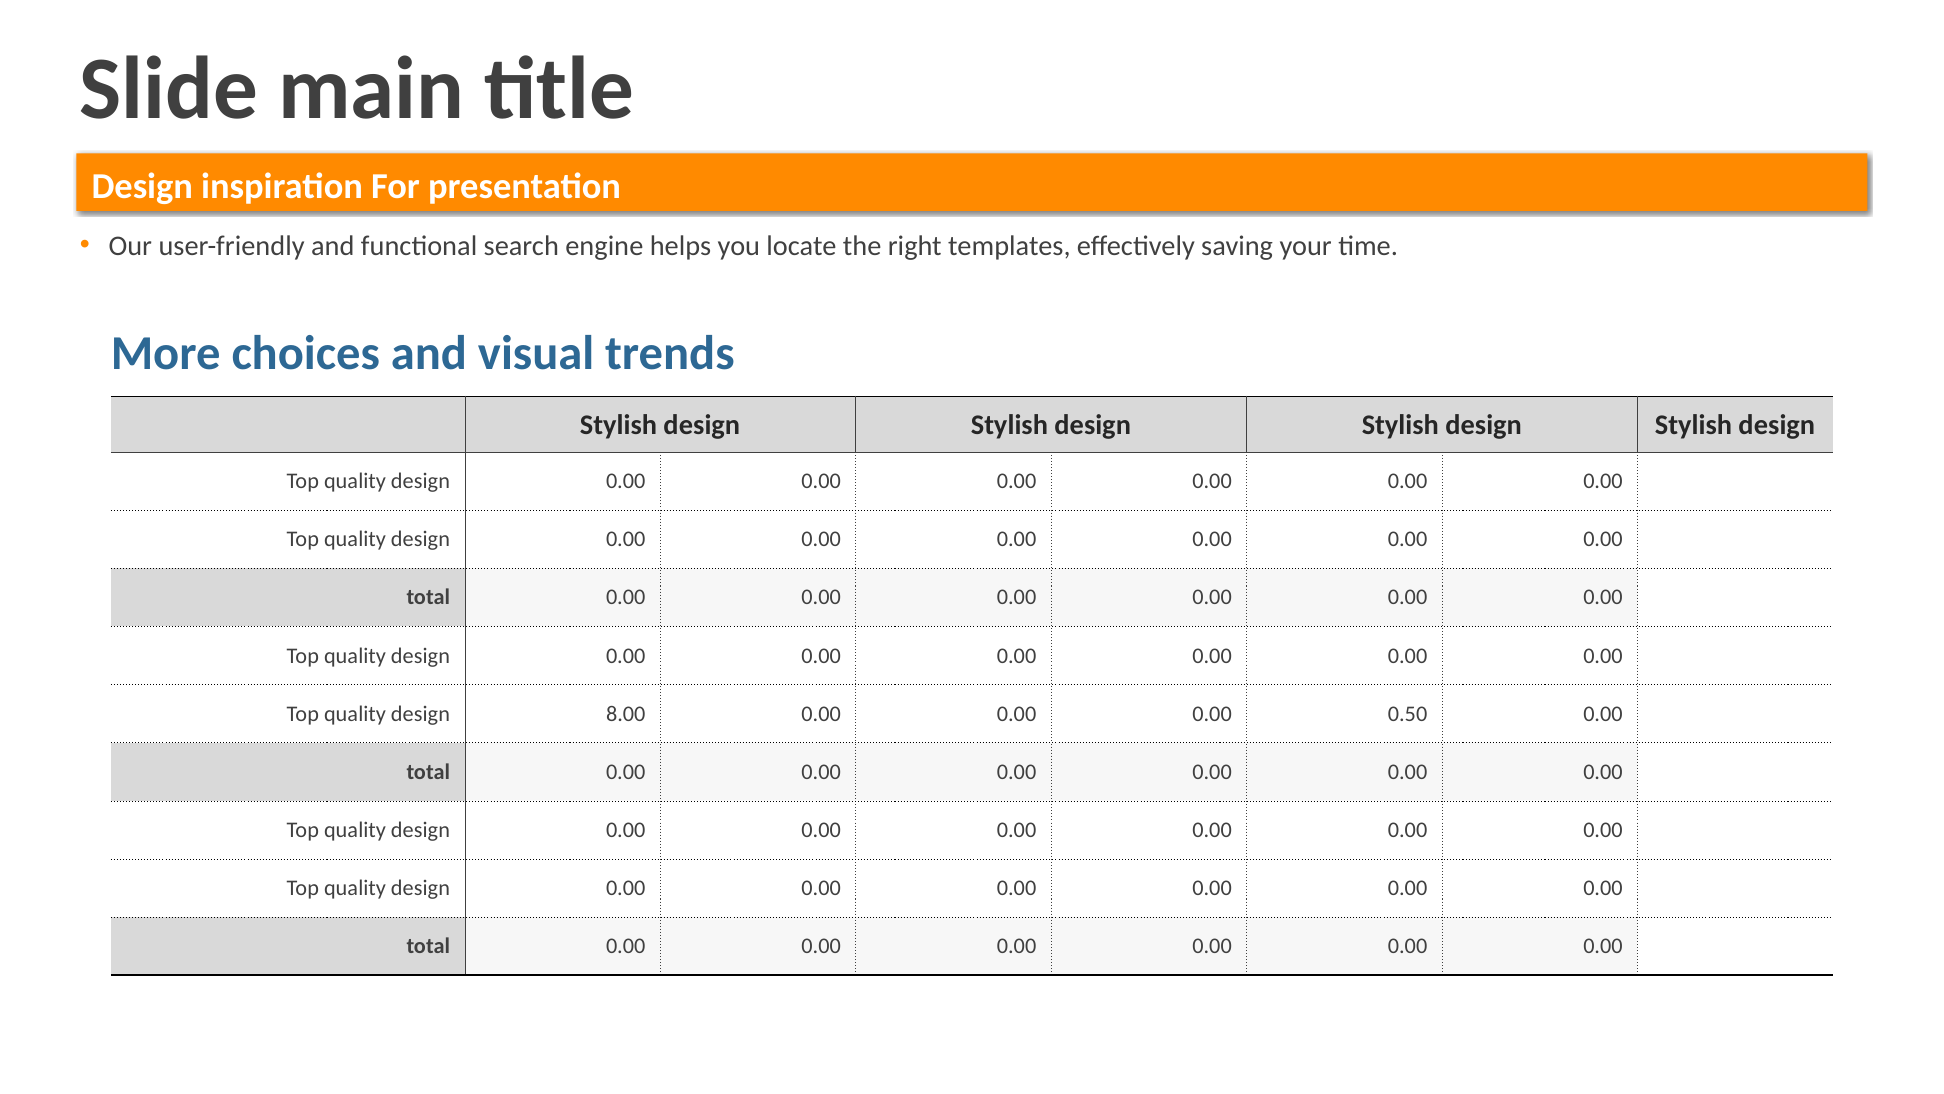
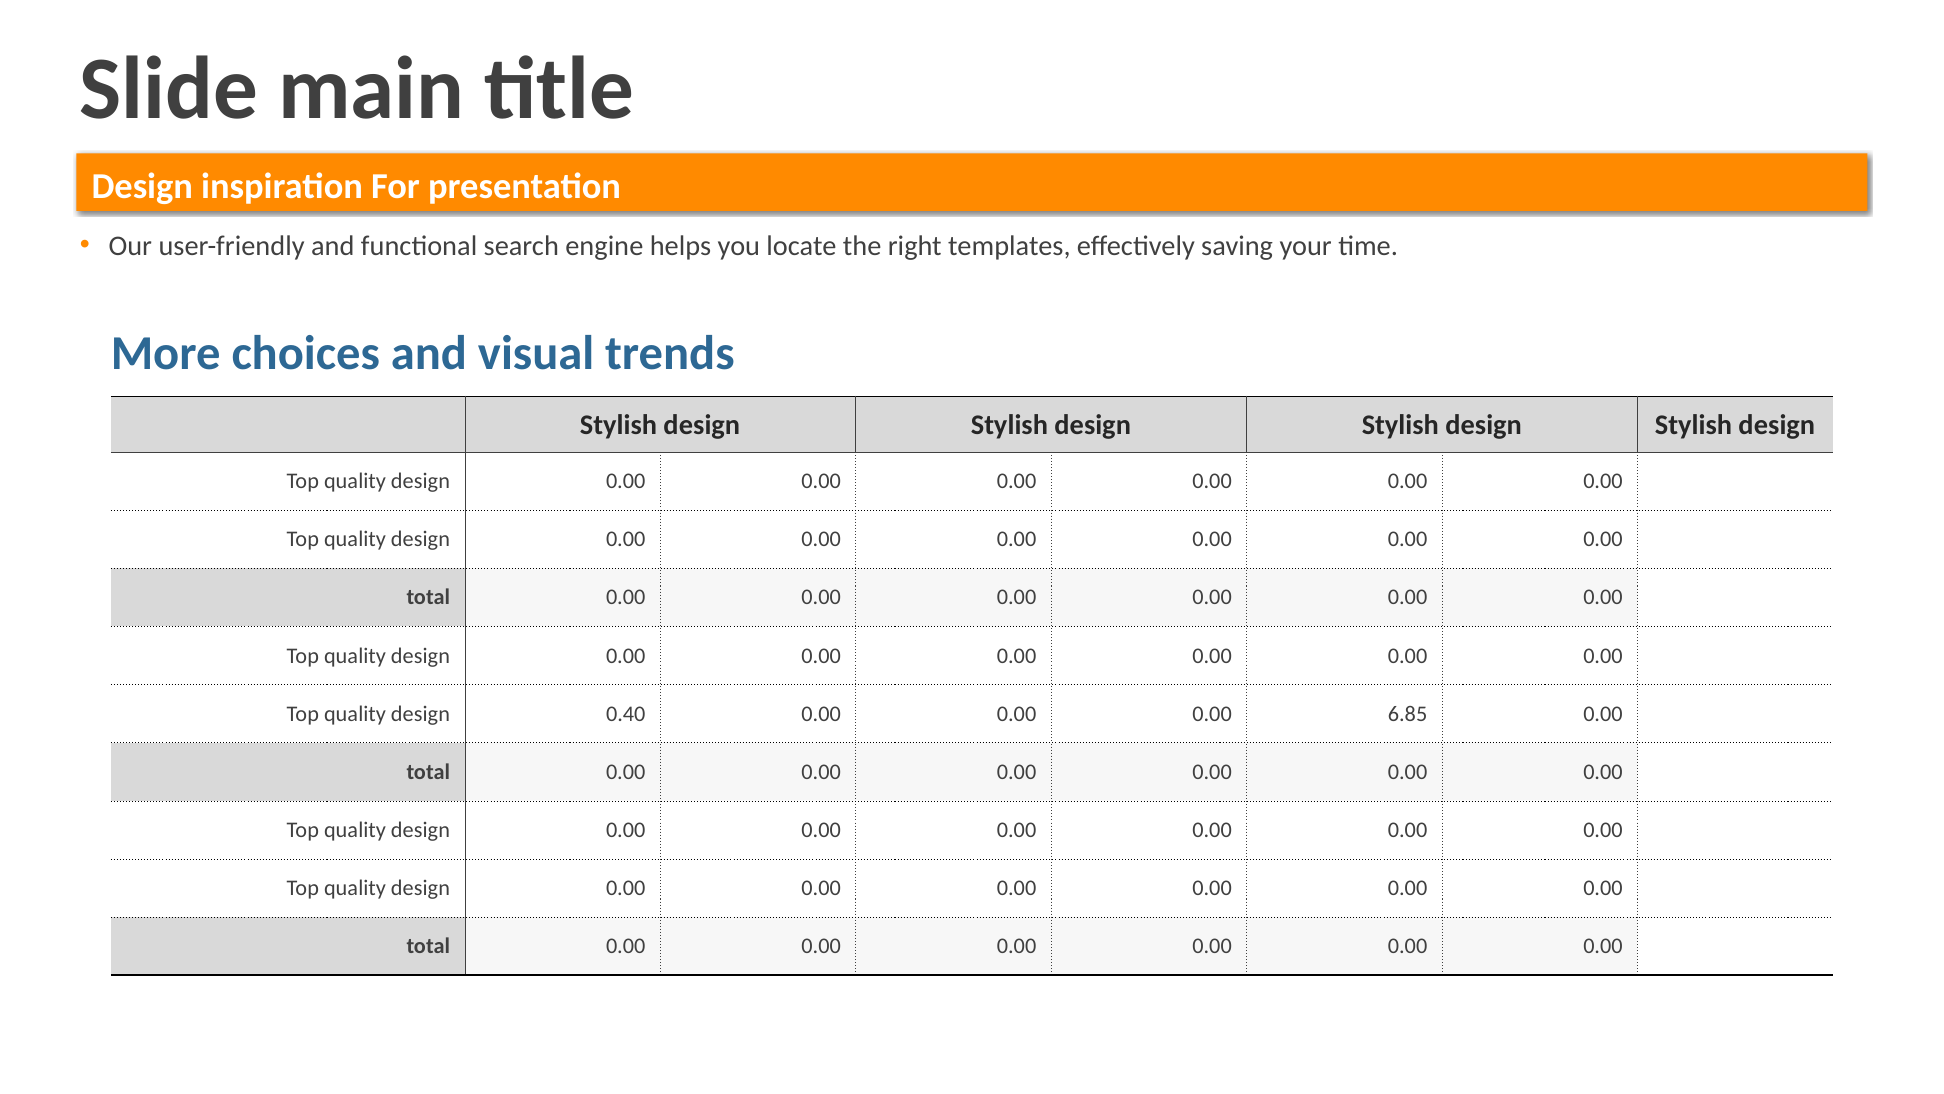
8.00: 8.00 -> 0.40 (626, 713)
0.50: 0.50 -> 6.85 (1408, 713)
